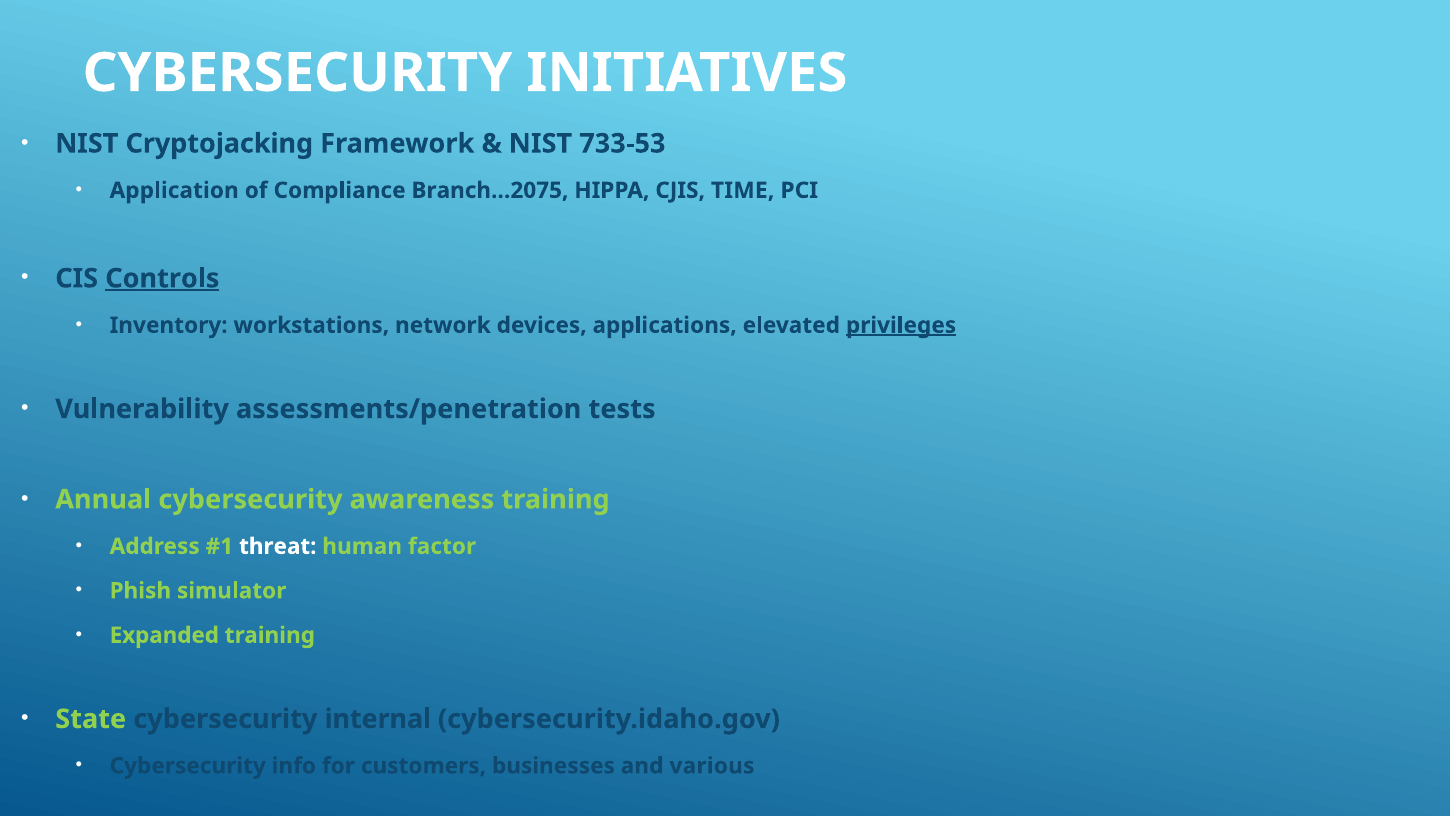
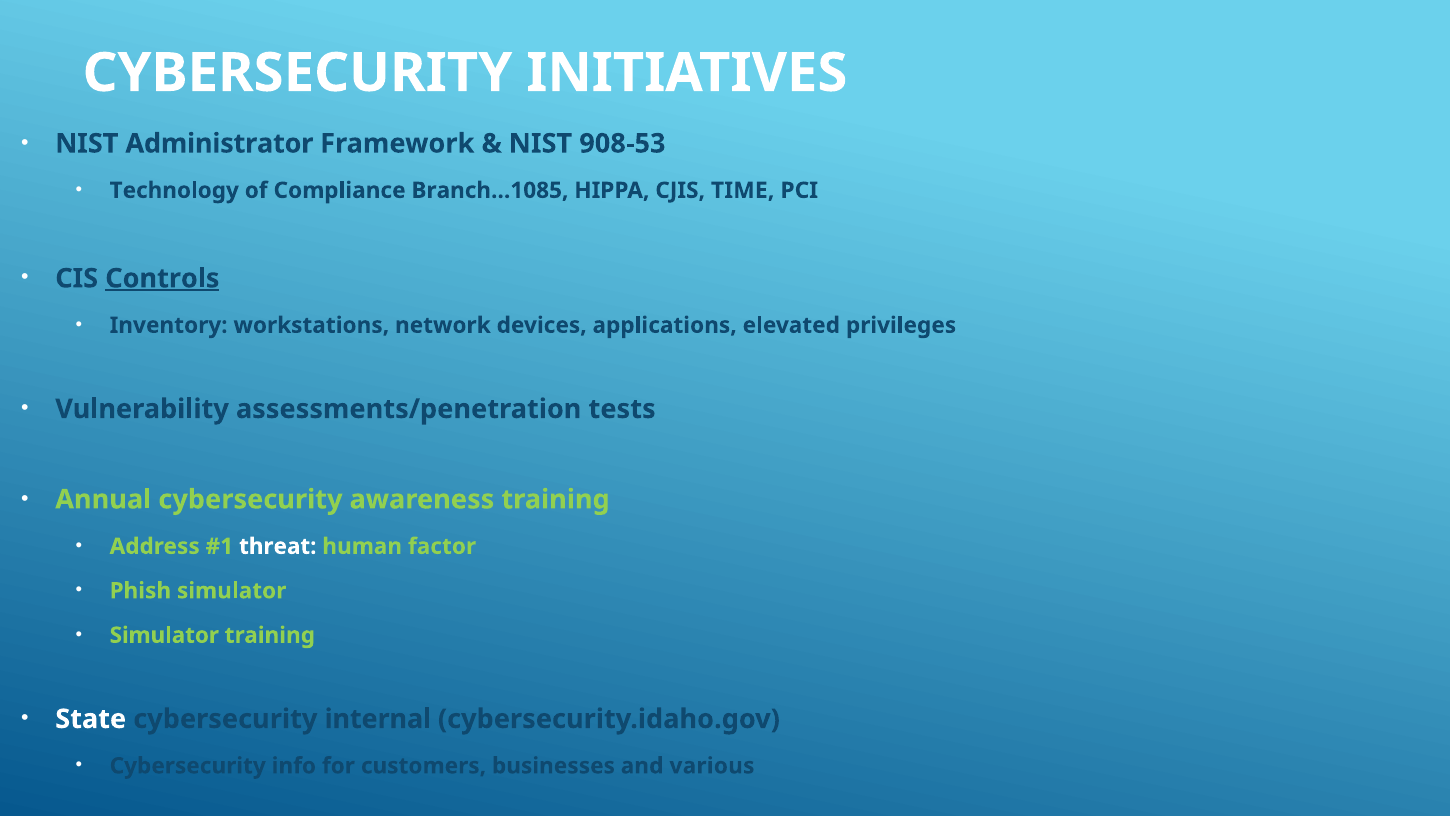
Cryptojacking: Cryptojacking -> Administrator (219, 143)
733-53: 733-53 -> 908-53 (622, 143)
Application: Application -> Technology (174, 190)
Branch…2075: Branch…2075 -> Branch…1085 (490, 190)
privileges underline: present -> none (901, 325)
Expanded: Expanded -> Simulator (164, 635)
State colour: light green -> white (91, 719)
